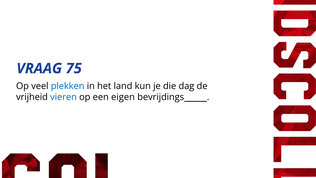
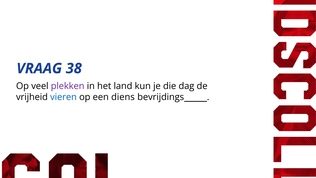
75: 75 -> 38 (74, 68)
plekken colour: blue -> purple (68, 86)
eigen: eigen -> diens (123, 97)
